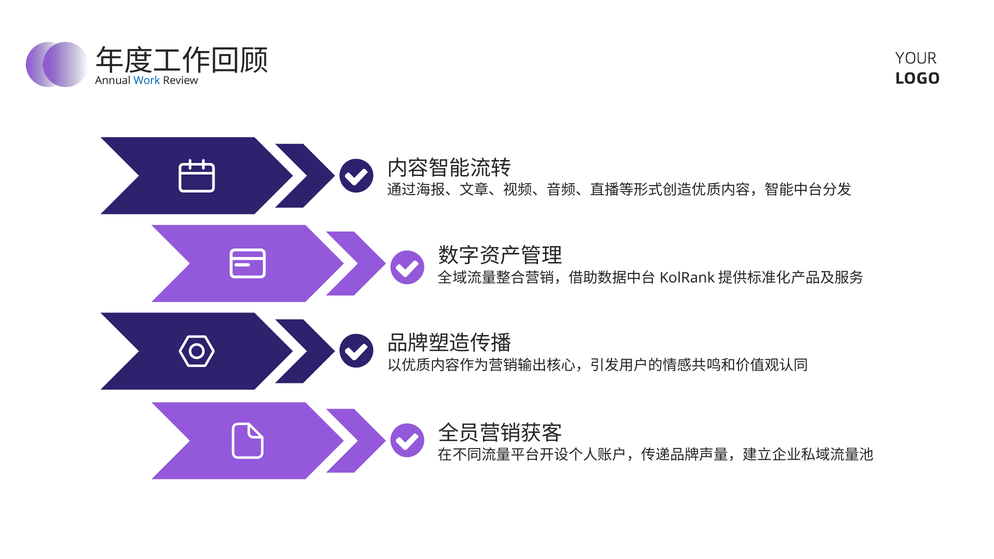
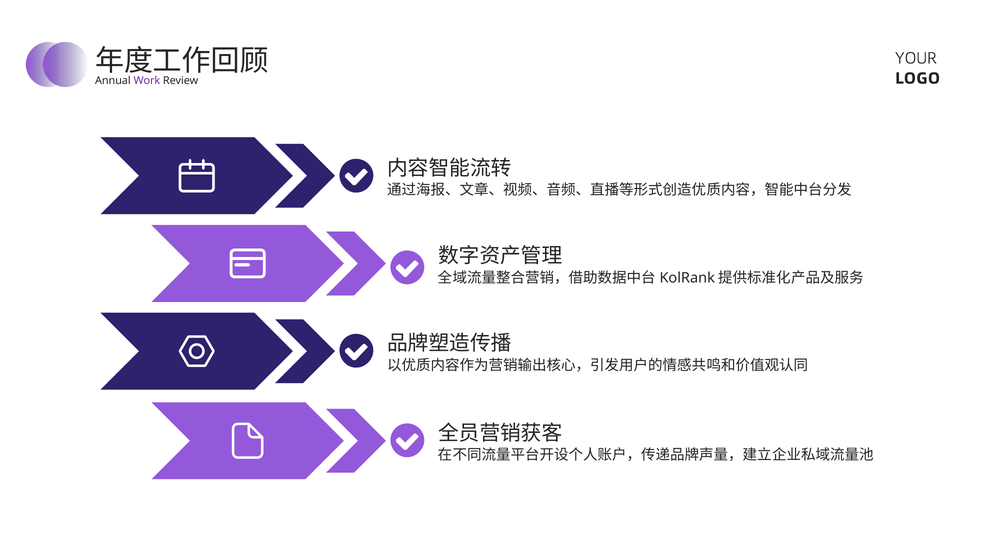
Work colour: blue -> purple (147, 81)
